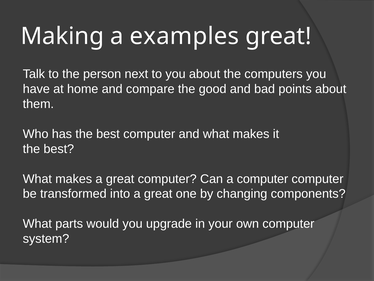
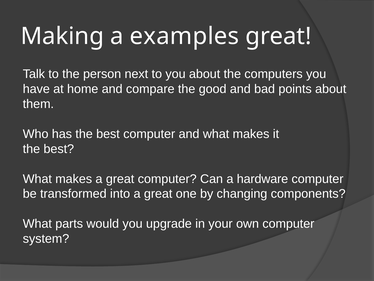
a computer: computer -> hardware (262, 179)
